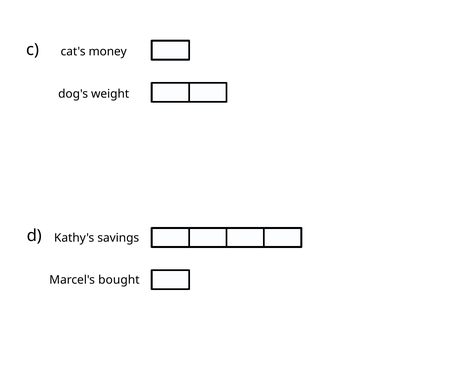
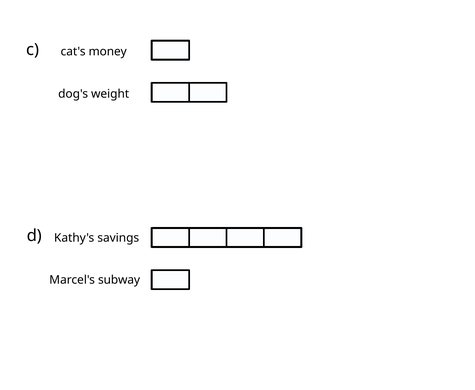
bought: bought -> subway (119, 280)
